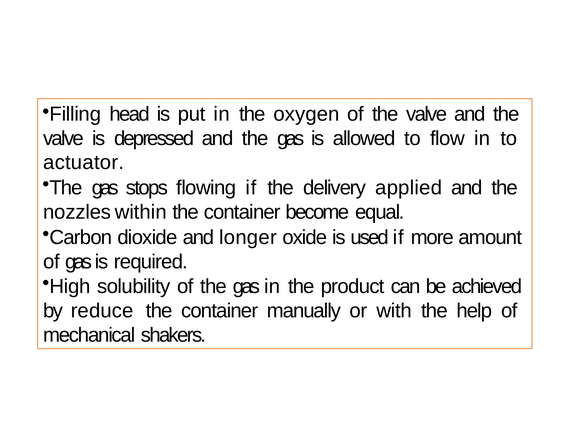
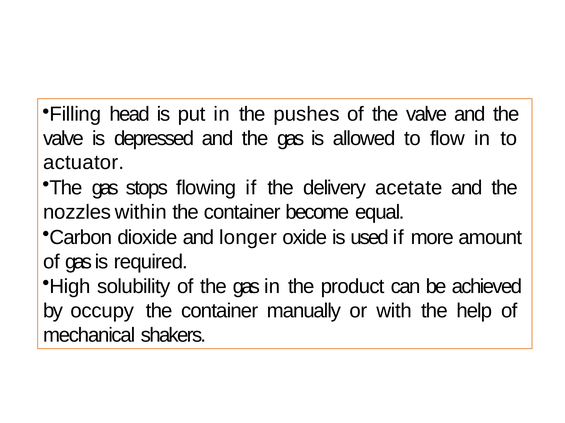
oxygen: oxygen -> pushes (306, 114)
applied: applied -> acetate (409, 188)
reduce: reduce -> occupy (102, 311)
